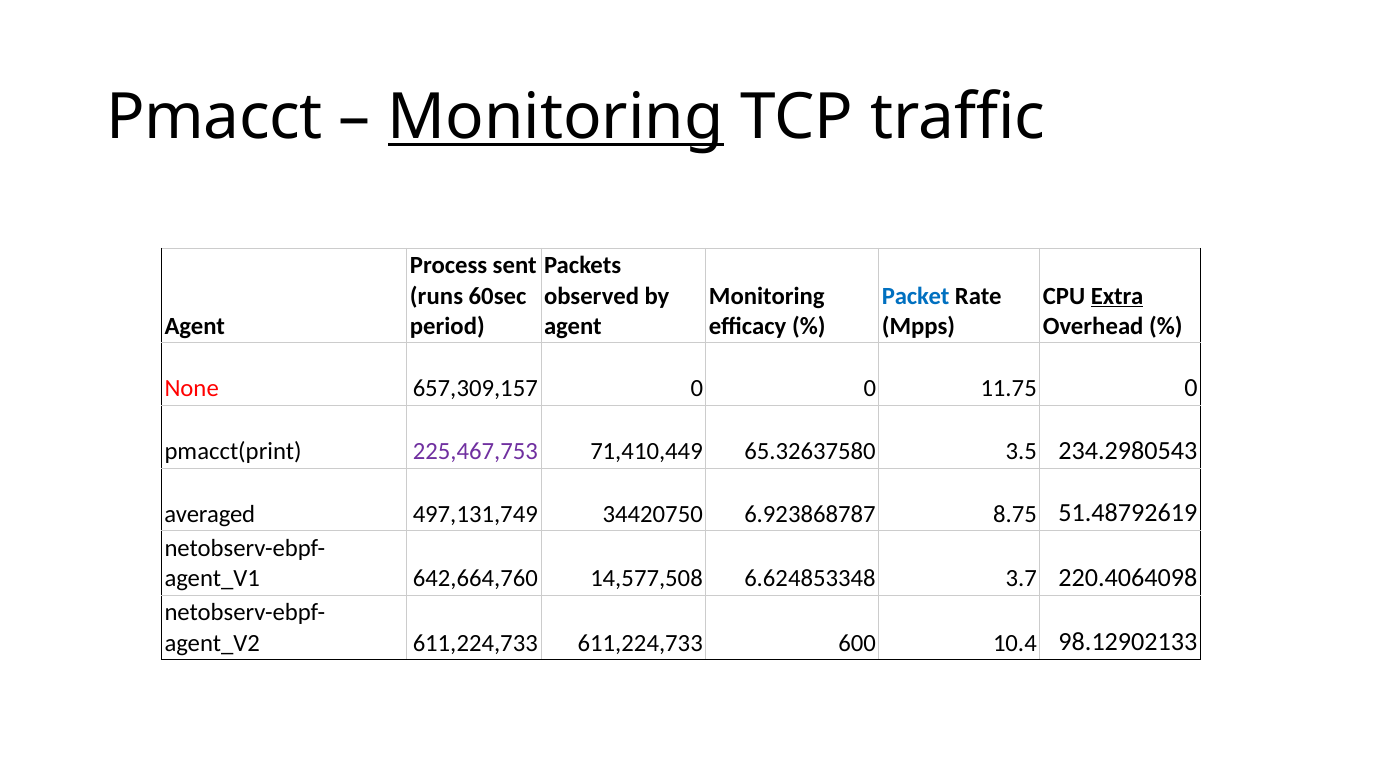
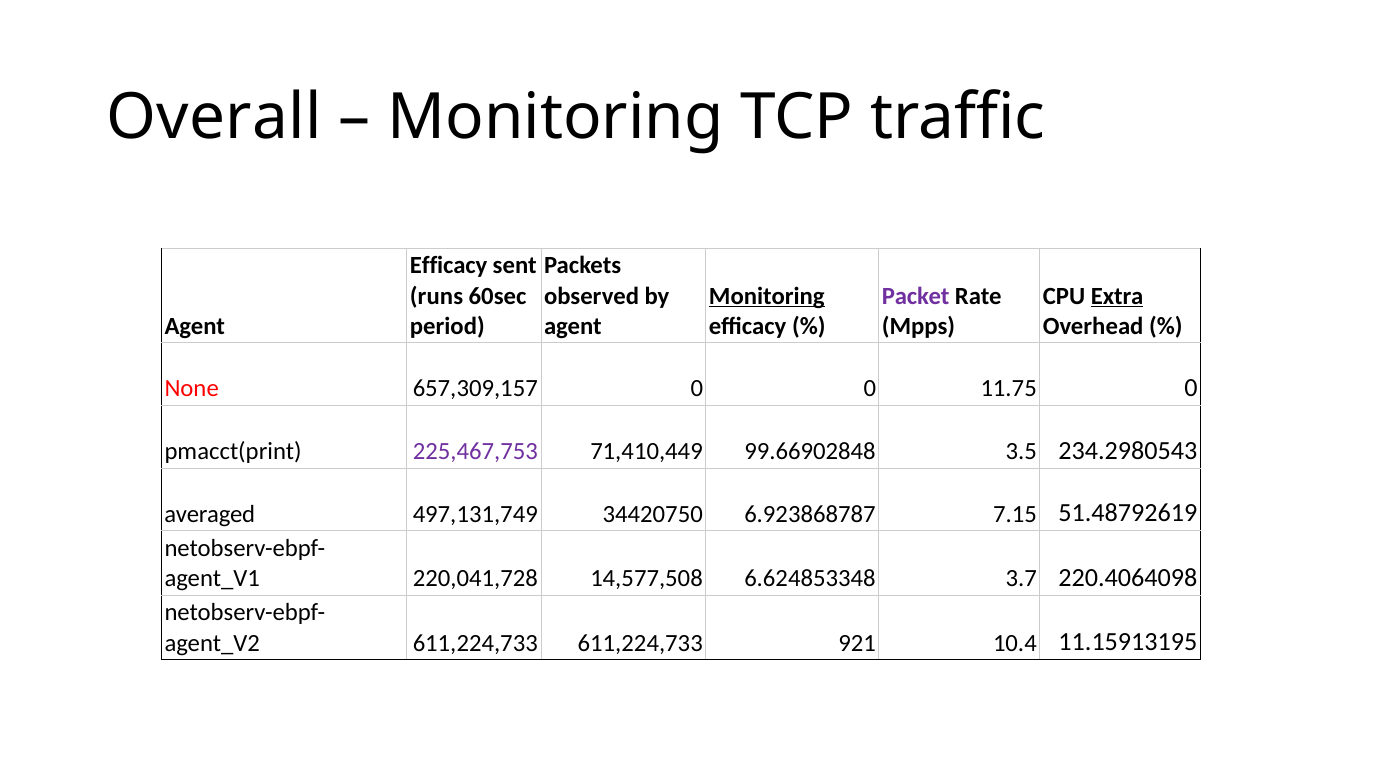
Pmacct: Pmacct -> Overall (214, 117)
Monitoring underline: present -> none (556, 117)
Process: Process -> Efficacy (449, 266)
Monitoring underline: none -> present (767, 296)
Packet colour: blue -> purple (916, 296)
65.32637580: 65.32637580 -> 99.66902848 (810, 452)
8.75: 8.75 -> 7.15 (1015, 515)
642,664,760: 642,664,760 -> 220,041,728 (475, 579)
600: 600 -> 921 (857, 643)
98.12902133: 98.12902133 -> 11.15913195 (1128, 643)
